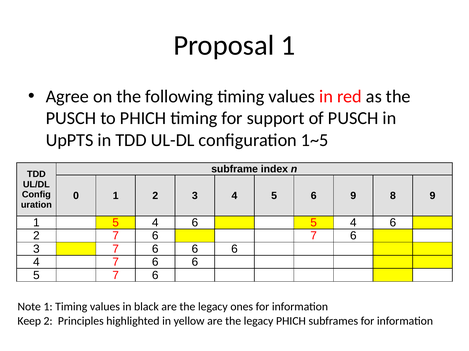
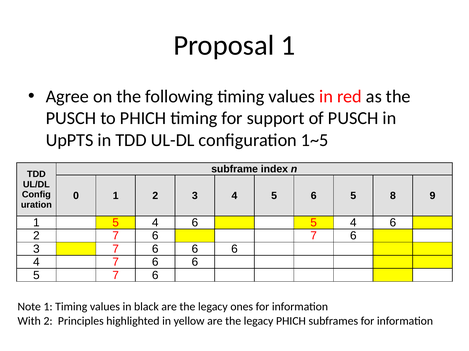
5 6 9: 9 -> 5 (353, 196)
Keep: Keep -> With (29, 321)
